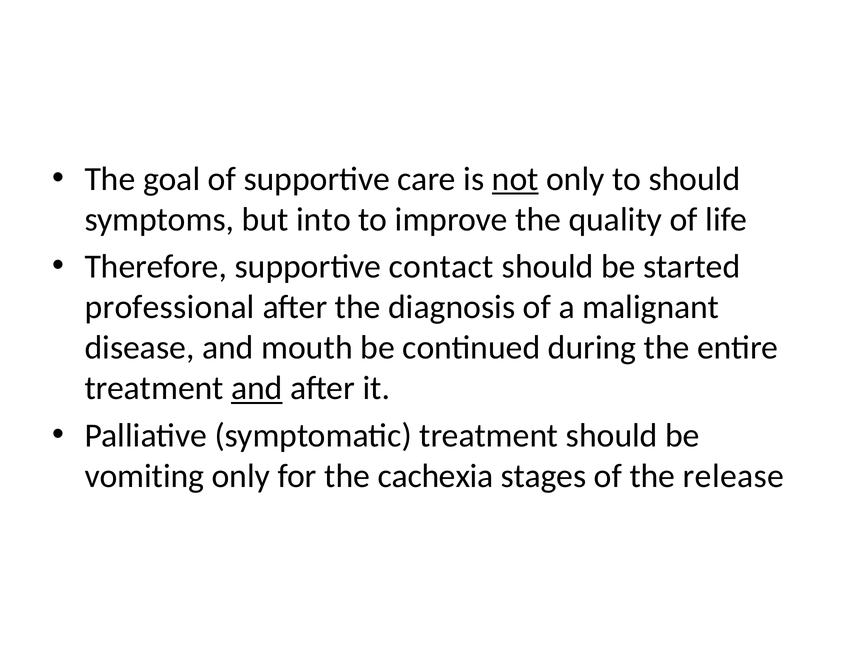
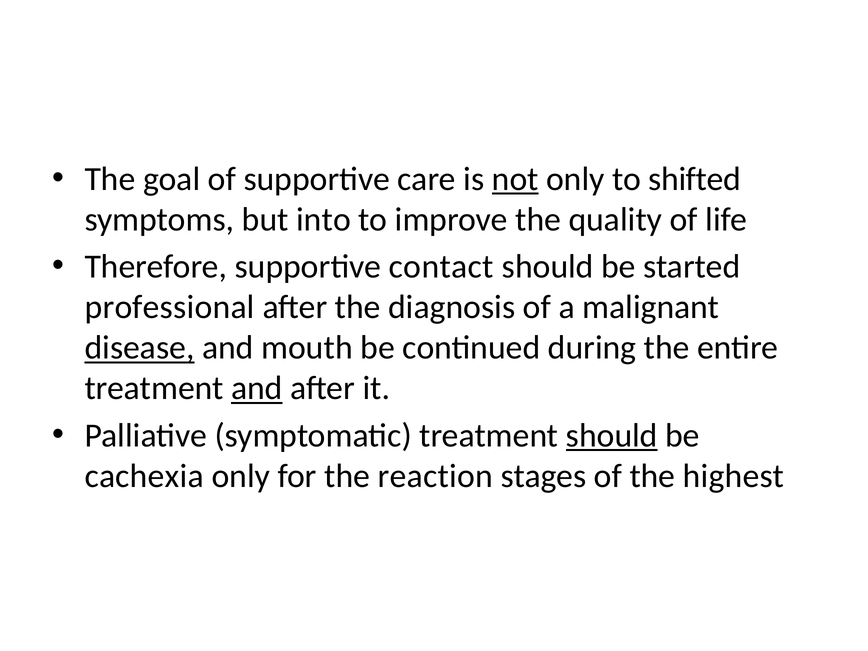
to should: should -> shifted (695, 179)
disease underline: none -> present (140, 348)
should underline: none -> present (612, 436)
vomiting: vomiting -> cachexia (144, 476)
cachexia: cachexia -> reaction (435, 476)
release: release -> highest (734, 476)
